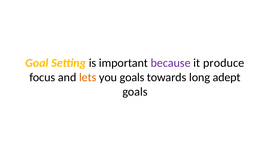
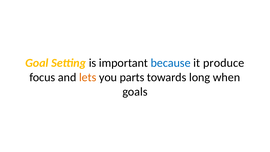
because colour: purple -> blue (171, 63)
you goals: goals -> parts (132, 77)
adept: adept -> when (227, 77)
